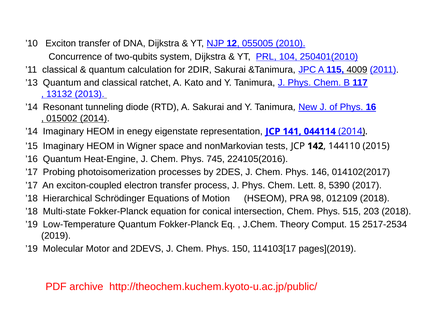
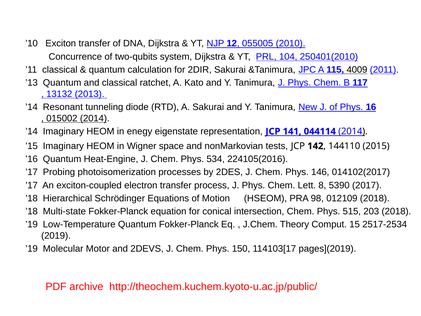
745: 745 -> 534 (216, 159)
